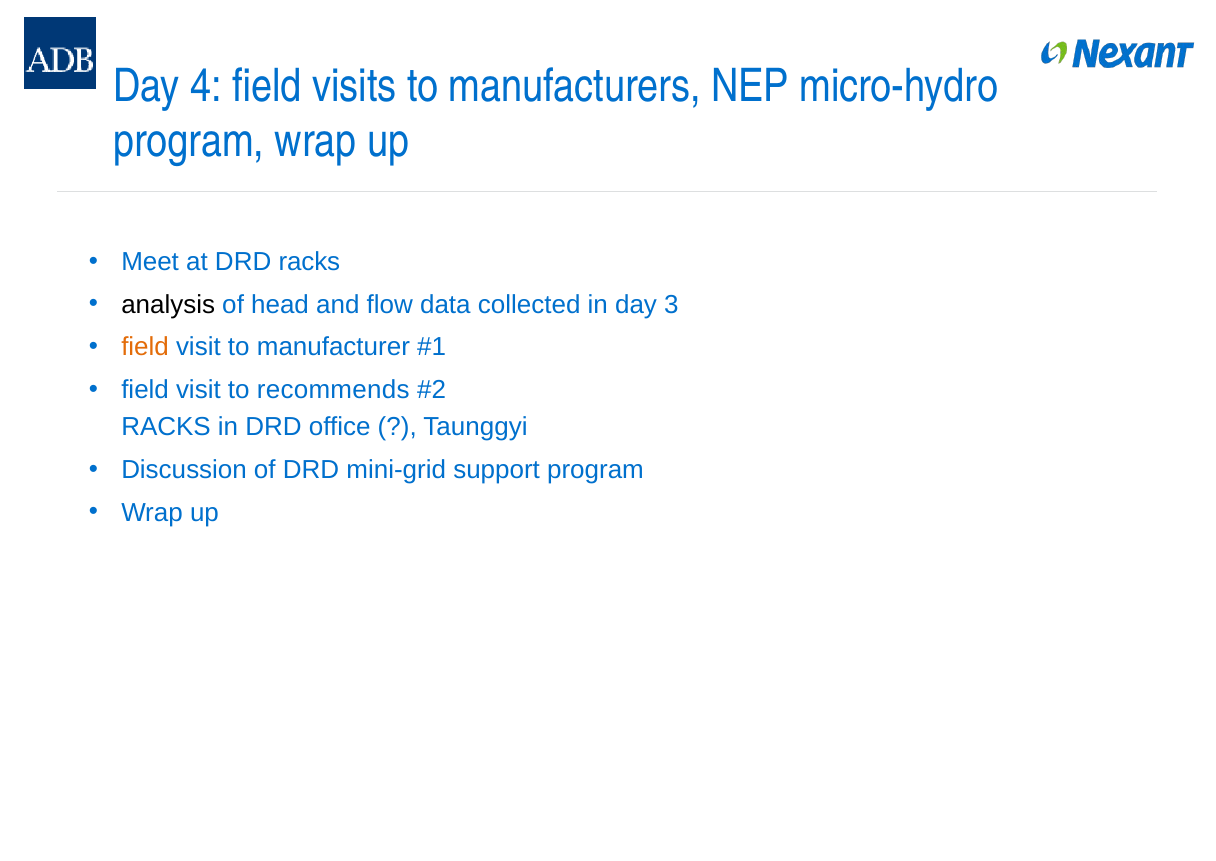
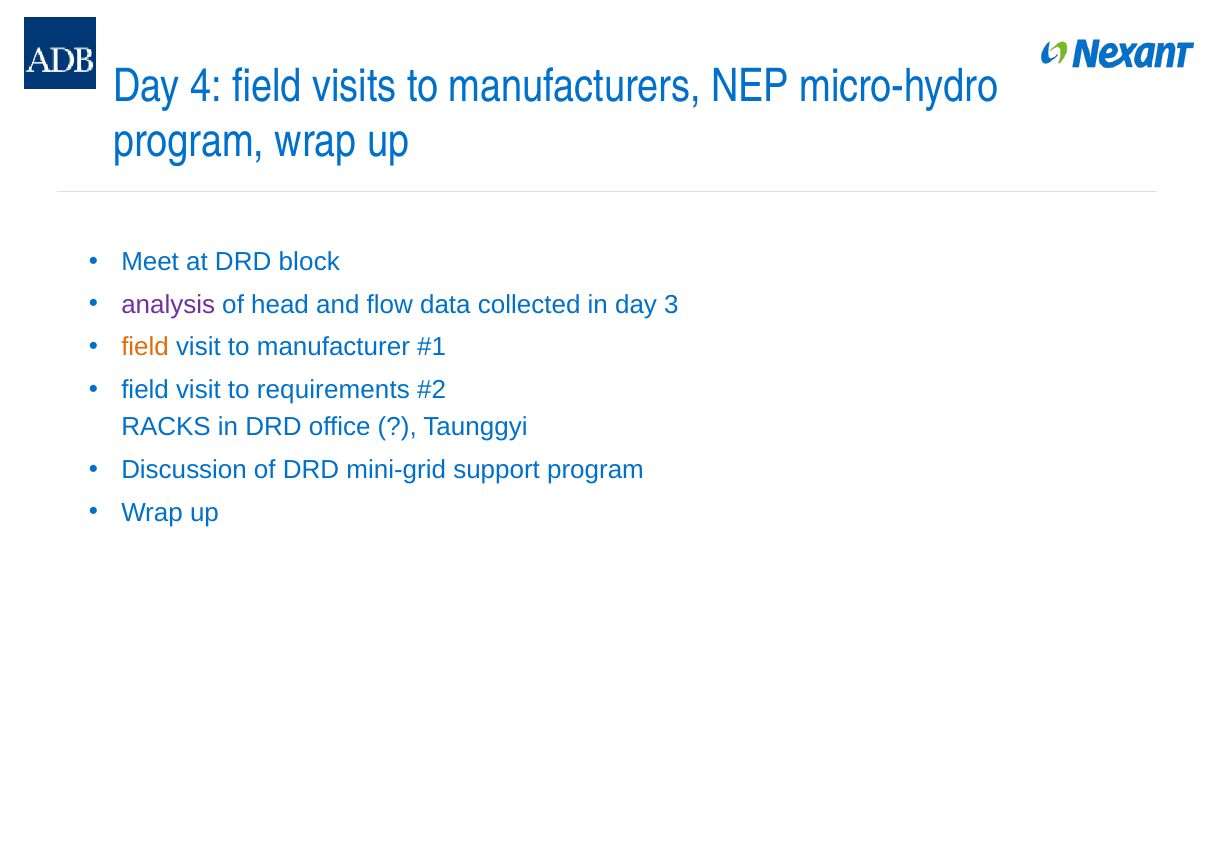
DRD racks: racks -> block (309, 262)
analysis colour: black -> purple (168, 304)
recommends: recommends -> requirements (333, 390)
